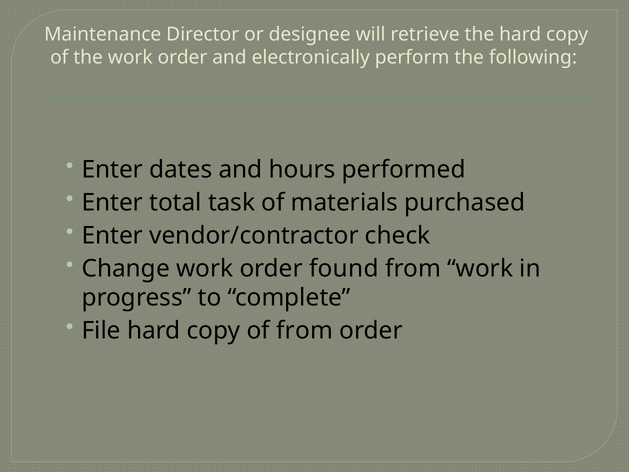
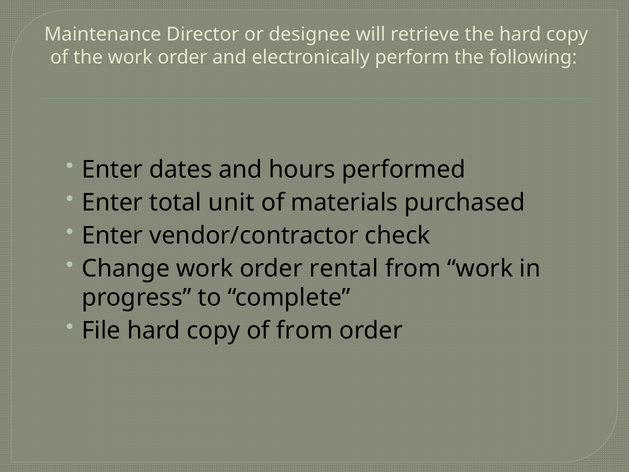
task: task -> unit (231, 203)
found: found -> rental (344, 268)
